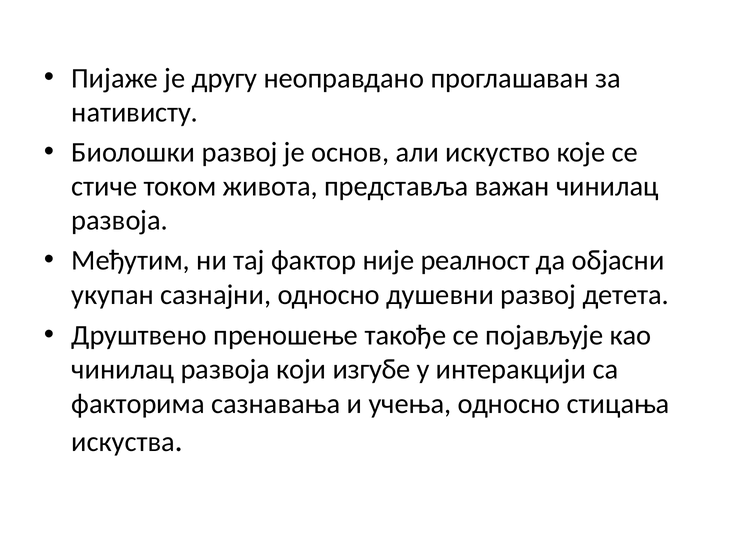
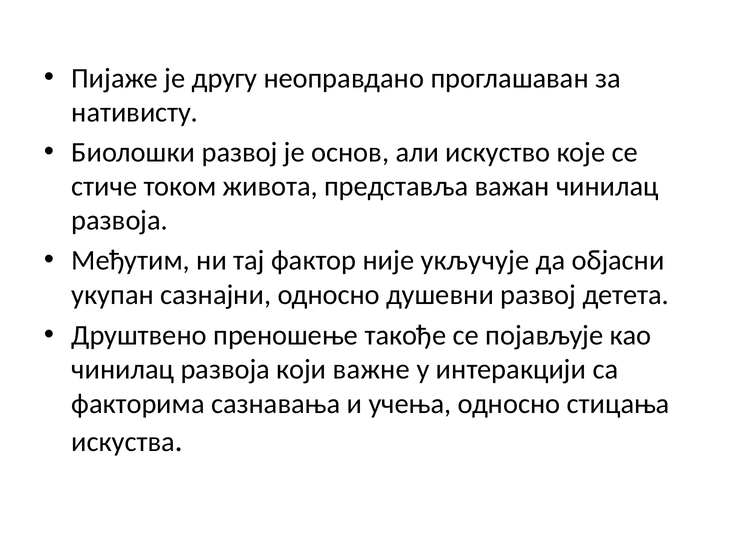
реалност: реалност -> укључује (475, 260)
изгубе: изгубе -> важне (371, 370)
